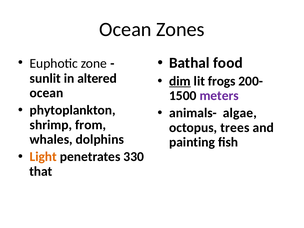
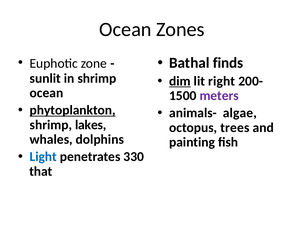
food: food -> finds (228, 63)
in altered: altered -> shrimp (97, 78)
frogs: frogs -> right (222, 81)
phytoplankton underline: none -> present (73, 110)
from: from -> lakes (91, 125)
Light colour: orange -> blue (43, 157)
